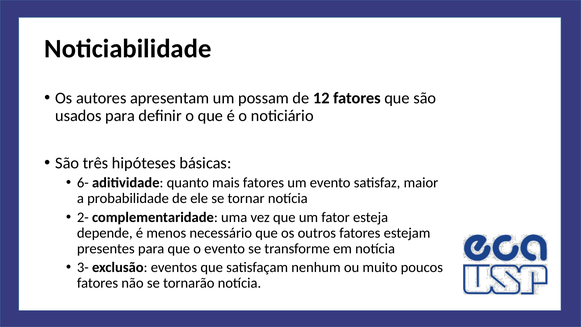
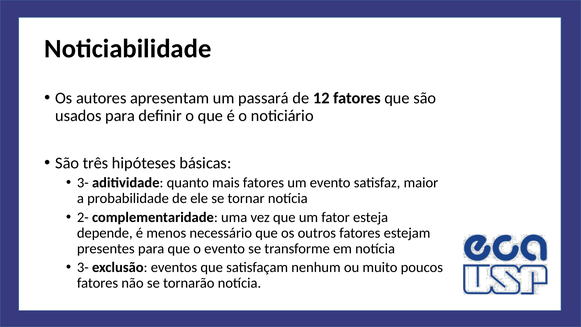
possam: possam -> passará (264, 98)
6-: 6- -> 3- (83, 183)
